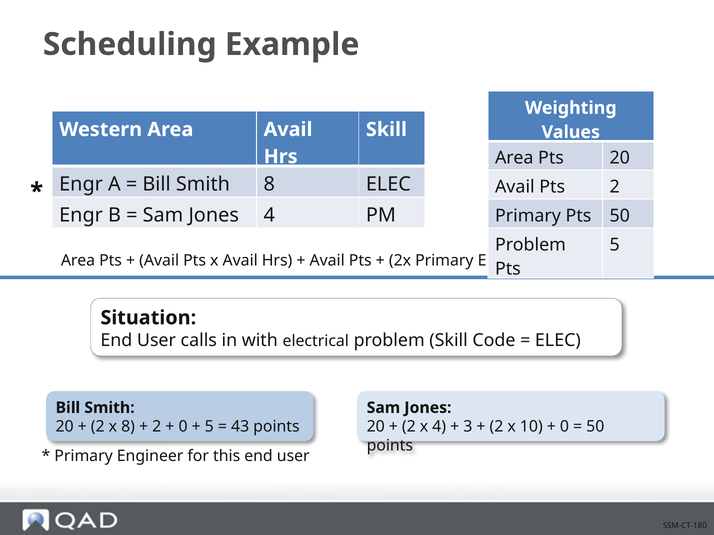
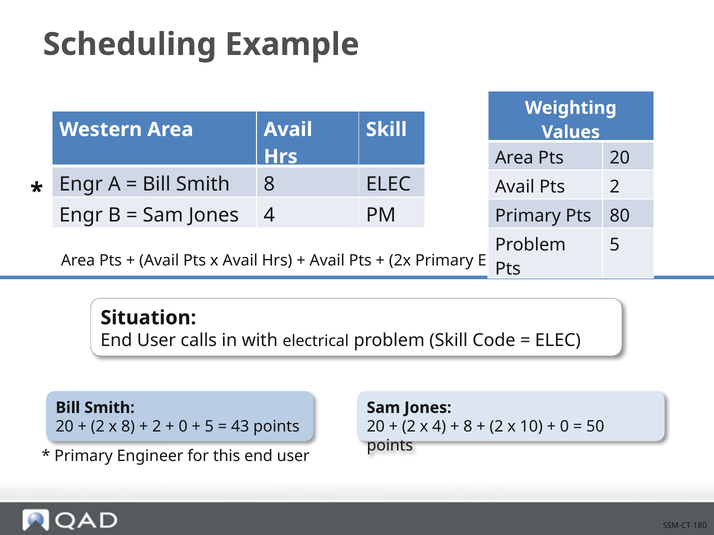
Pts 50: 50 -> 80 (620, 216)
3: 3 -> 8 (468, 427)
